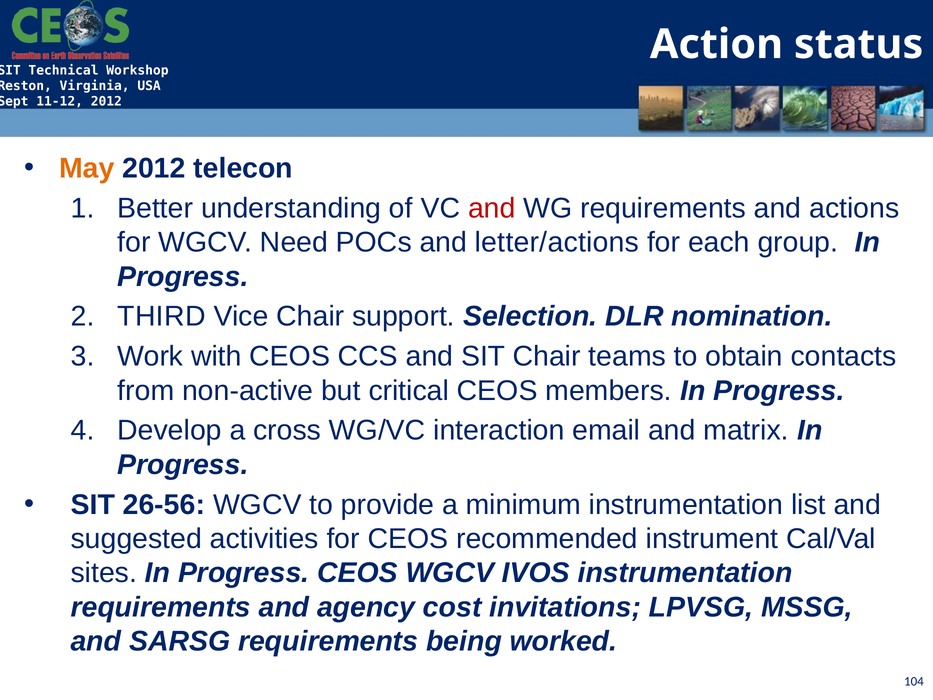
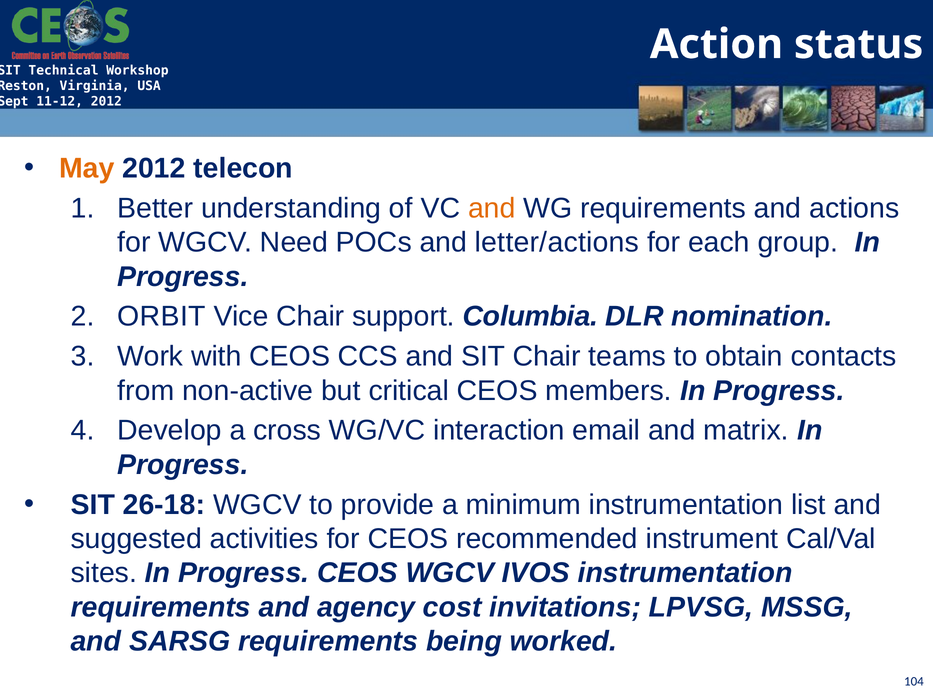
and colour: red -> orange (492, 208)
THIRD: THIRD -> ORBIT (162, 316)
Selection: Selection -> Columbia (530, 316)
26-56: 26-56 -> 26-18 (164, 504)
